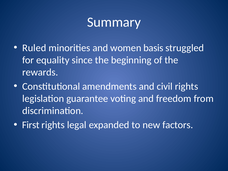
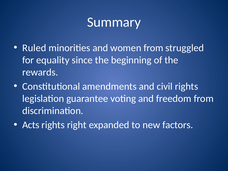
women basis: basis -> from (153, 48)
First: First -> Acts (31, 125)
legal: legal -> right (77, 125)
